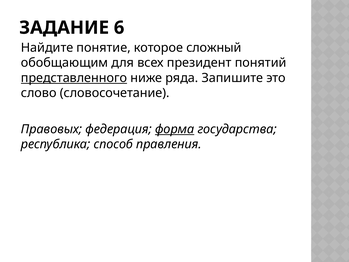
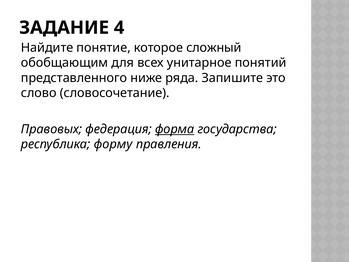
6: 6 -> 4 (119, 28)
президент: президент -> унитарное (199, 63)
представленного underline: present -> none (74, 78)
способ: способ -> форму (113, 144)
